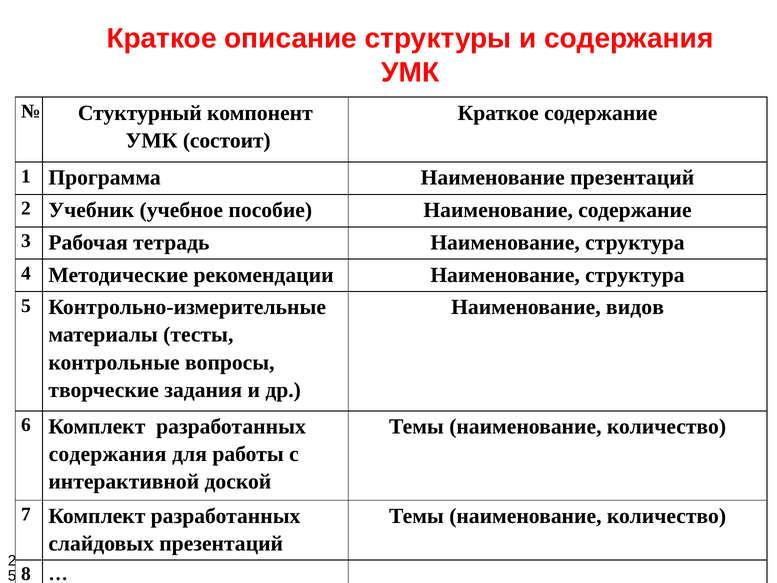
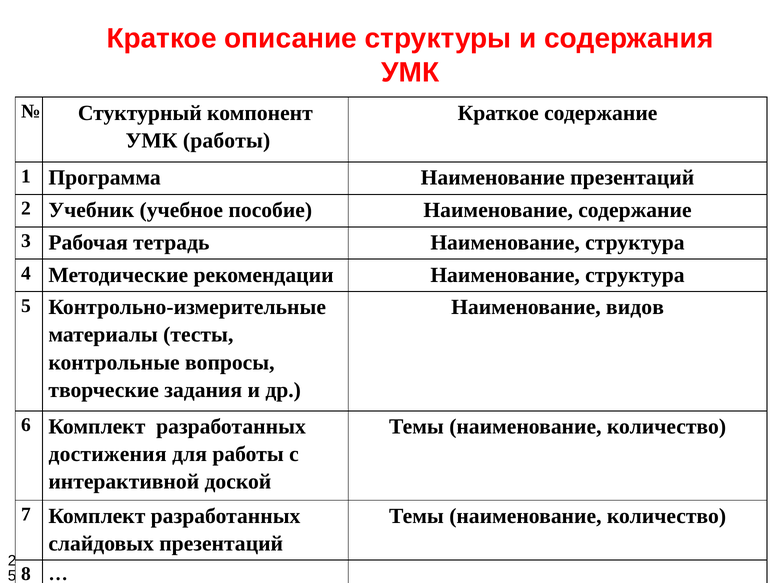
УМК состоит: состоит -> работы (227, 140)
содержания: содержания -> достижения (108, 454)
